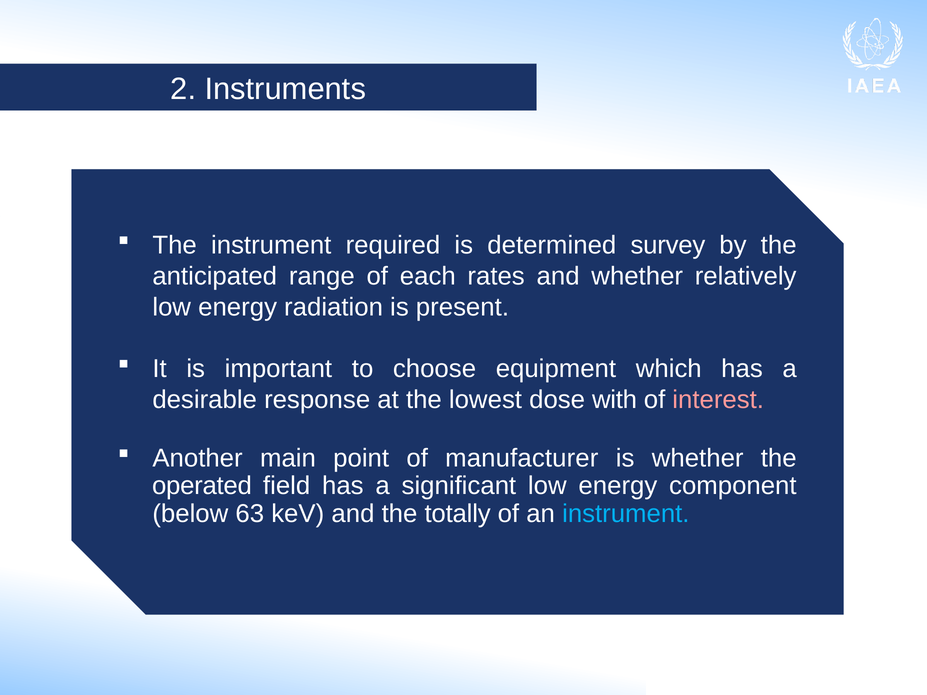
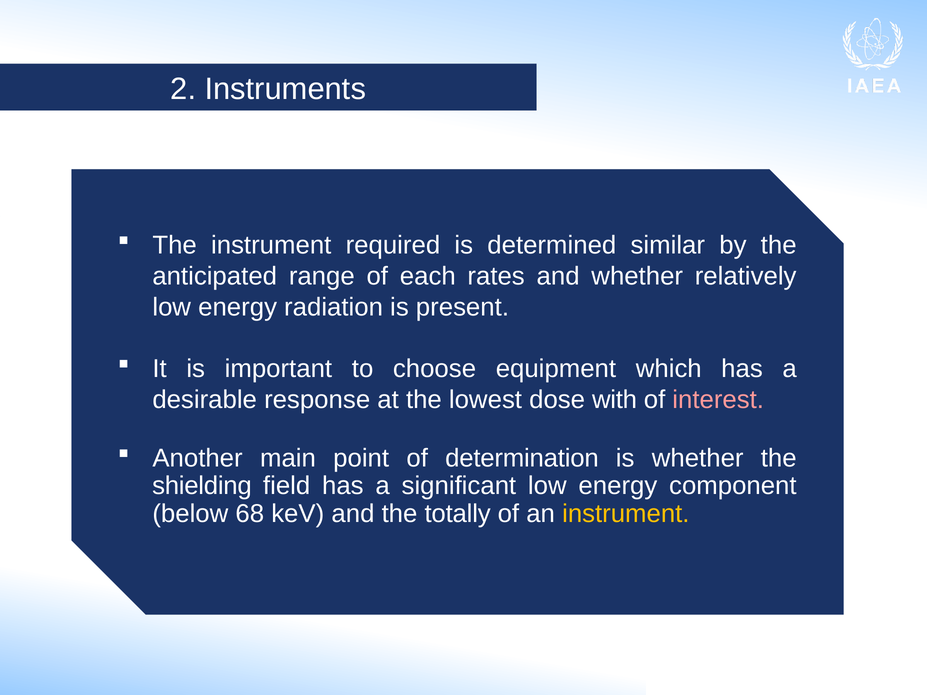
survey: survey -> similar (668, 245)
manufacturer: manufacturer -> determination (522, 458)
operated: operated -> shielding (202, 486)
63: 63 -> 68 (250, 514)
instrument colour: light blue -> yellow (626, 514)
